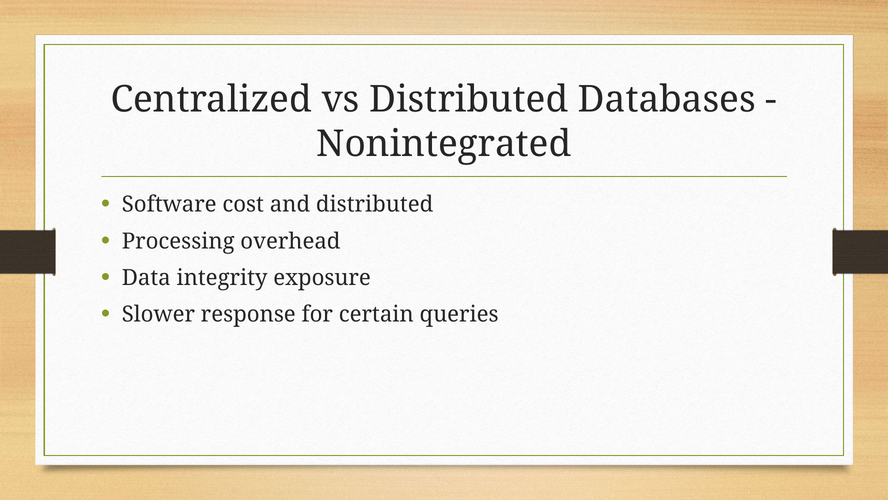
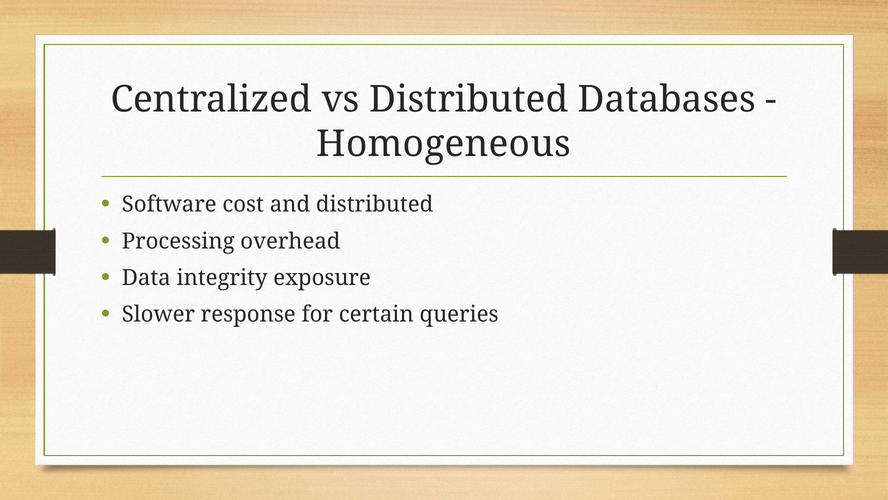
Nonintegrated: Nonintegrated -> Homogeneous (444, 144)
